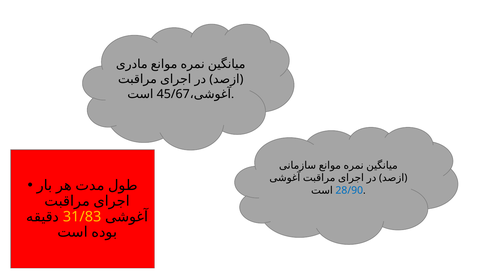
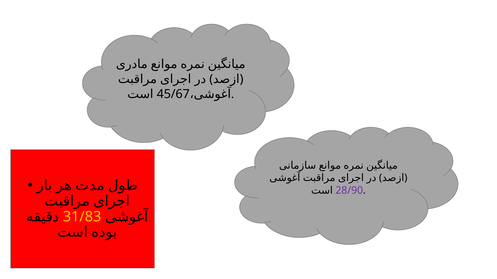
28/90 colour: blue -> purple (349, 191)
